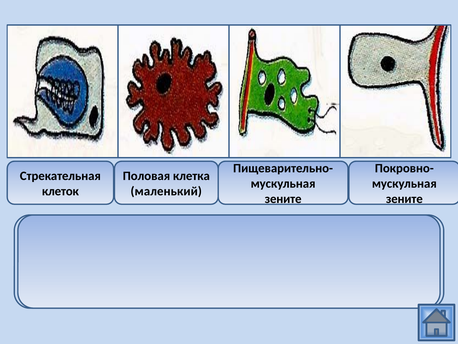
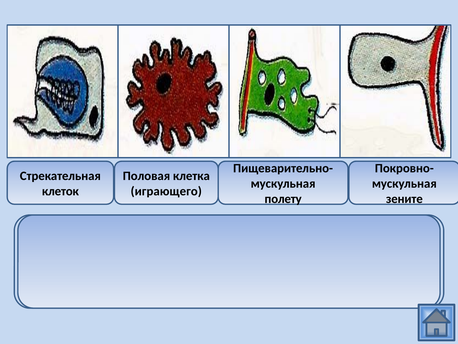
маленький: маленький -> играющего (166, 191)
зените: зените -> полету (283, 199)
